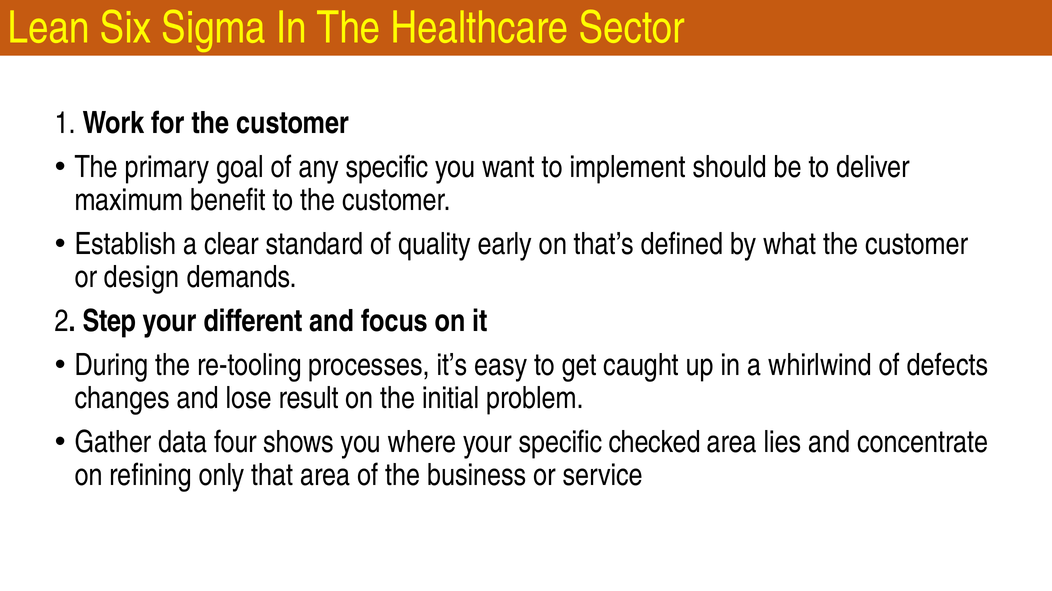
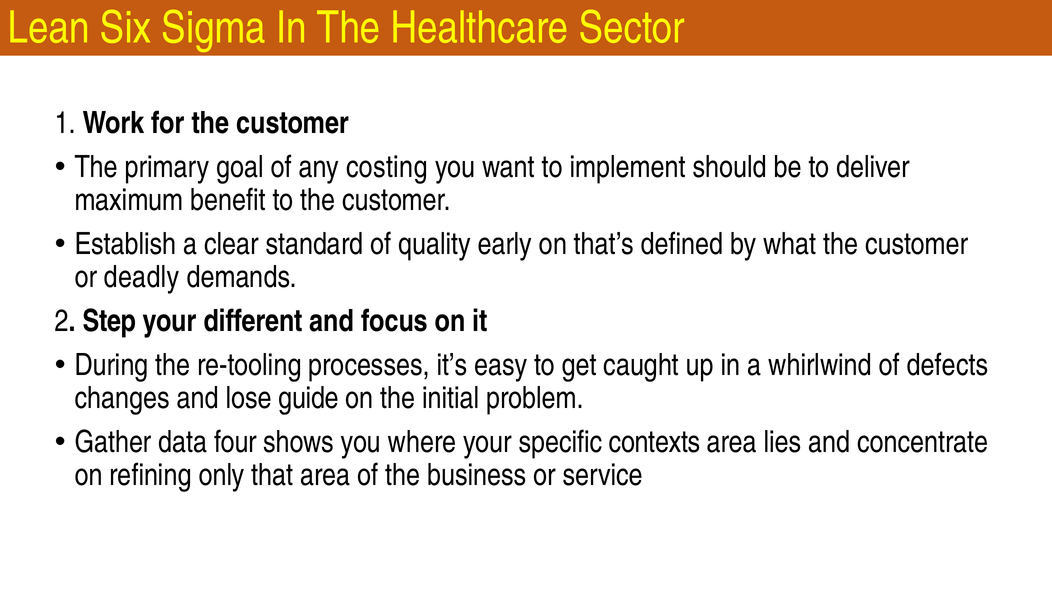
any specific: specific -> costing (387, 167)
design: design -> deadly (142, 278)
result: result -> guide (309, 399)
checked: checked -> contexts (655, 443)
